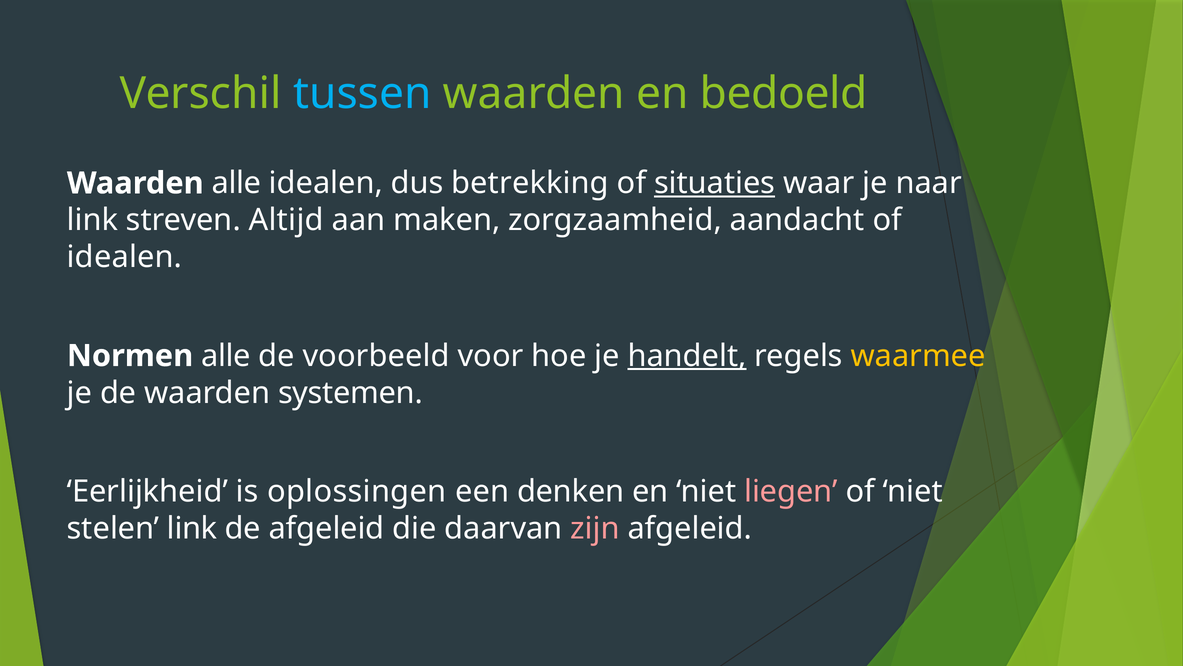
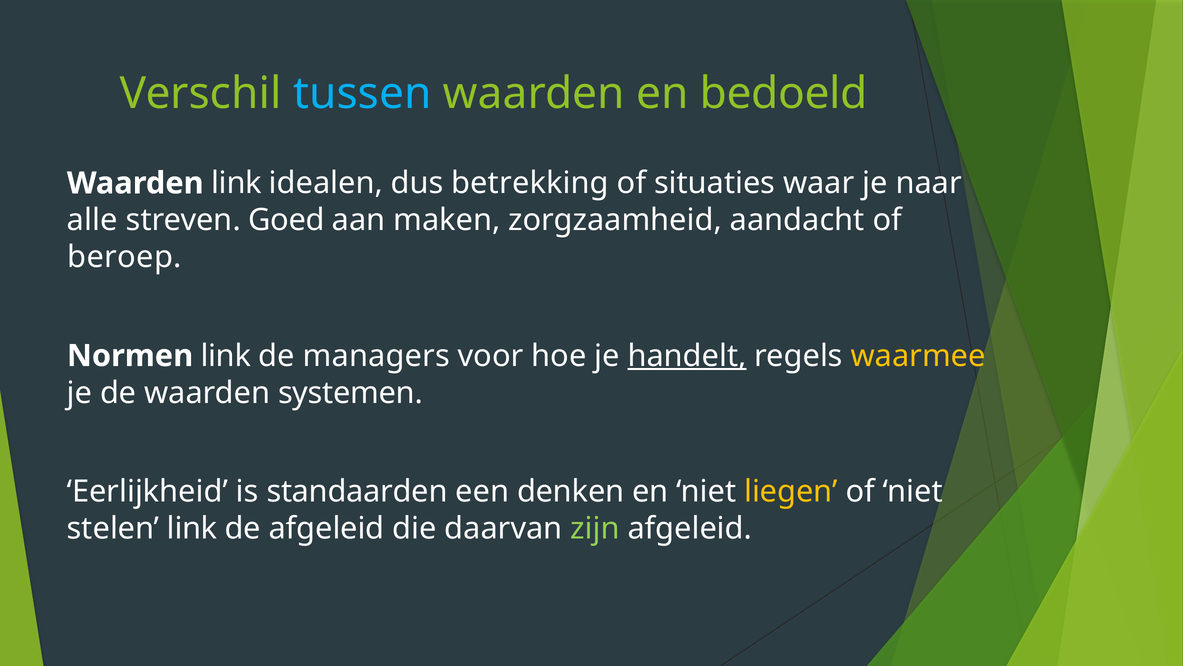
Waarden alle: alle -> link (236, 183)
situaties underline: present -> none (715, 183)
link: link -> alle (92, 220)
Altijd: Altijd -> Goed (286, 220)
idealen: idealen -> beroep (124, 257)
Normen alle: alle -> link (226, 356)
voorbeeld: voorbeeld -> managers (376, 356)
oplossingen: oplossingen -> standaarden (357, 491)
liegen colour: pink -> yellow (791, 491)
zijn colour: pink -> light green (595, 528)
